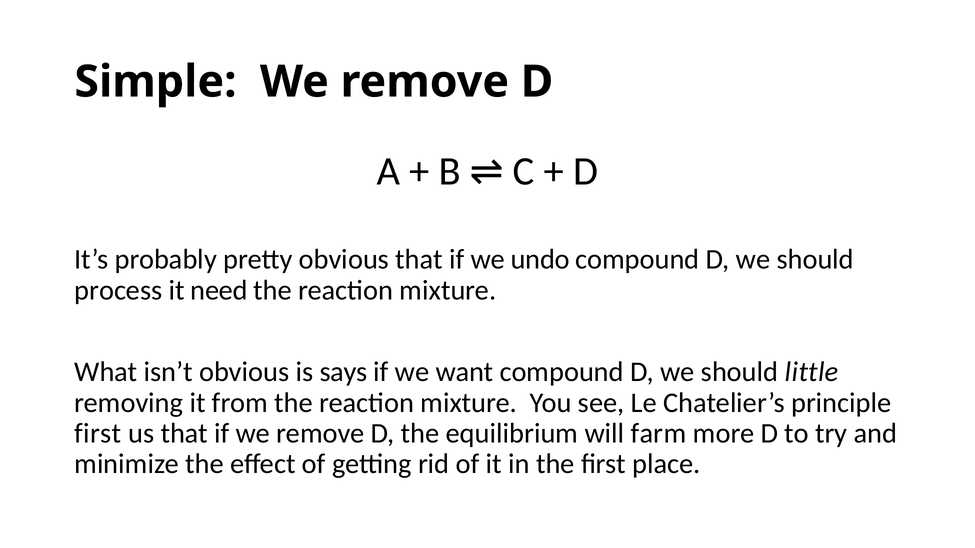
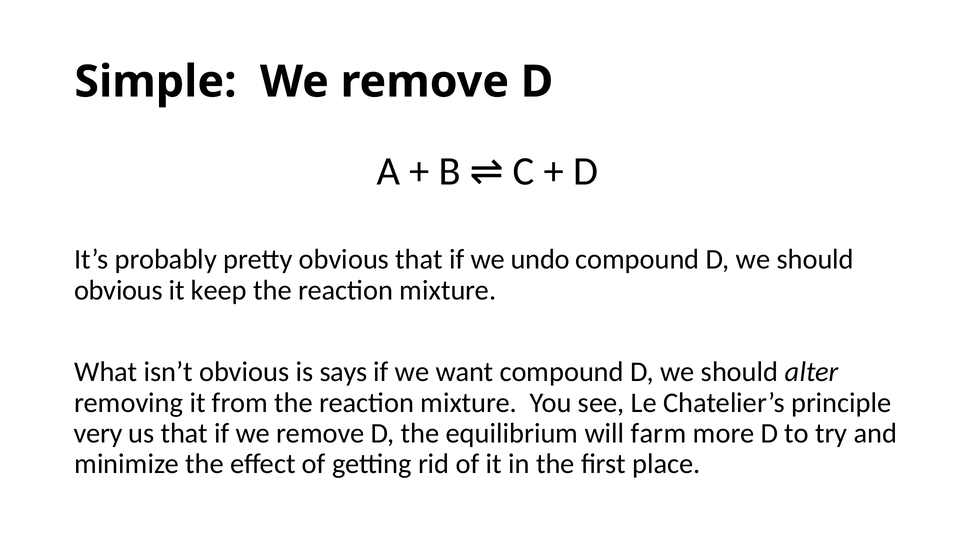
process: process -> obvious (118, 290)
need: need -> keep (219, 290)
little: little -> alter (812, 372)
first: first -> very (98, 434)
